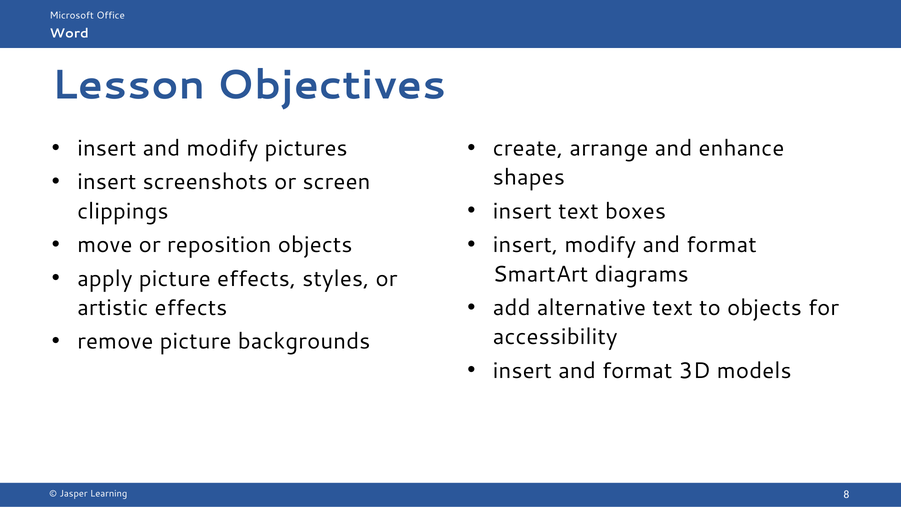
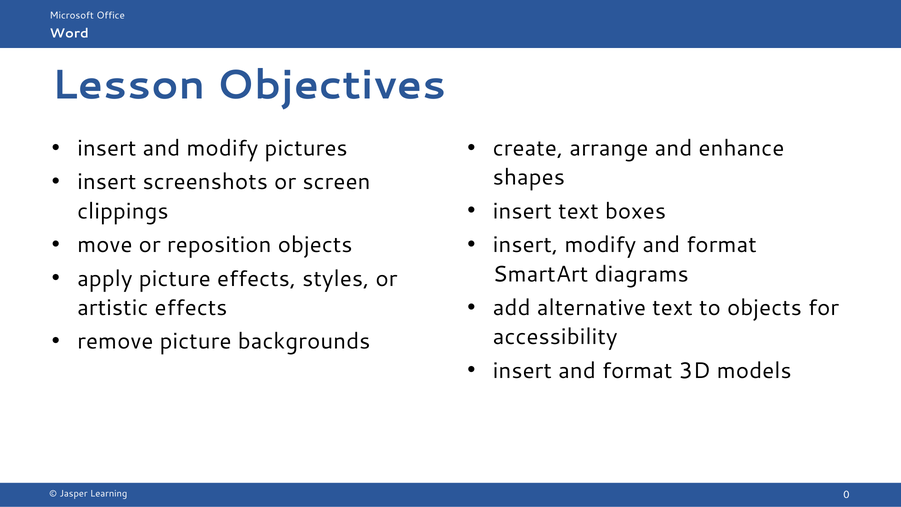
8: 8 -> 0 (846, 494)
